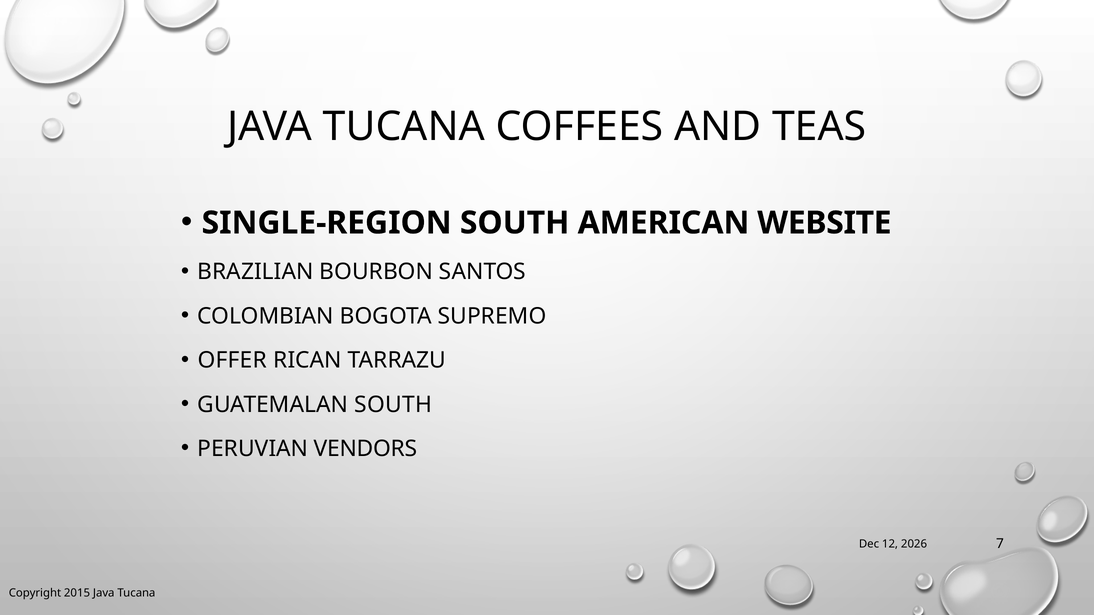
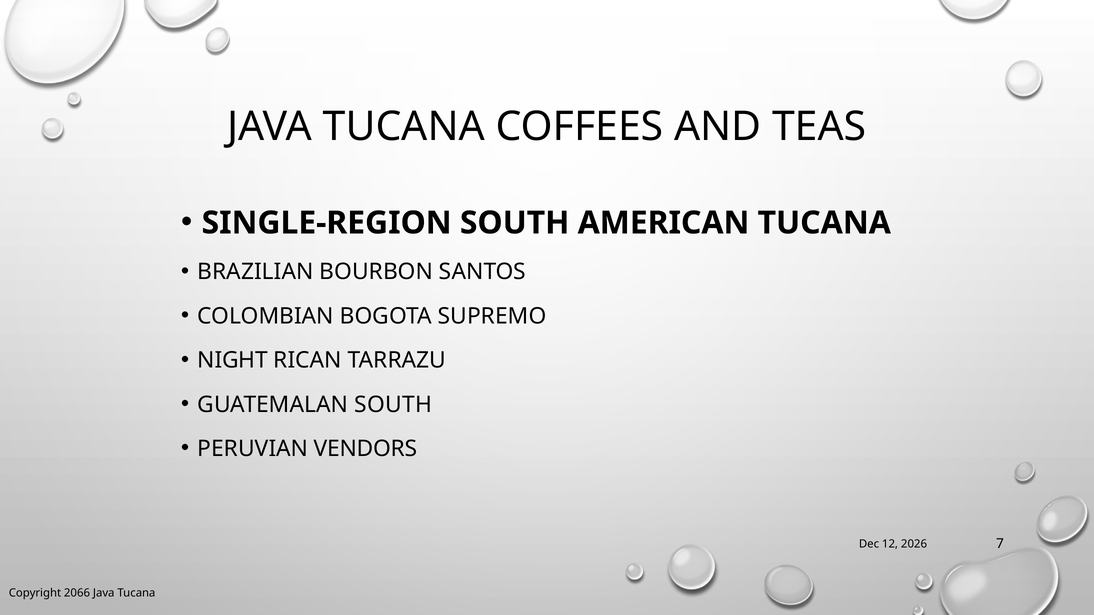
AMERICAN WEBSITE: WEBSITE -> TUCANA (824, 223)
OFFER: OFFER -> NIGHT (233, 361)
2015: 2015 -> 2066 (77, 593)
